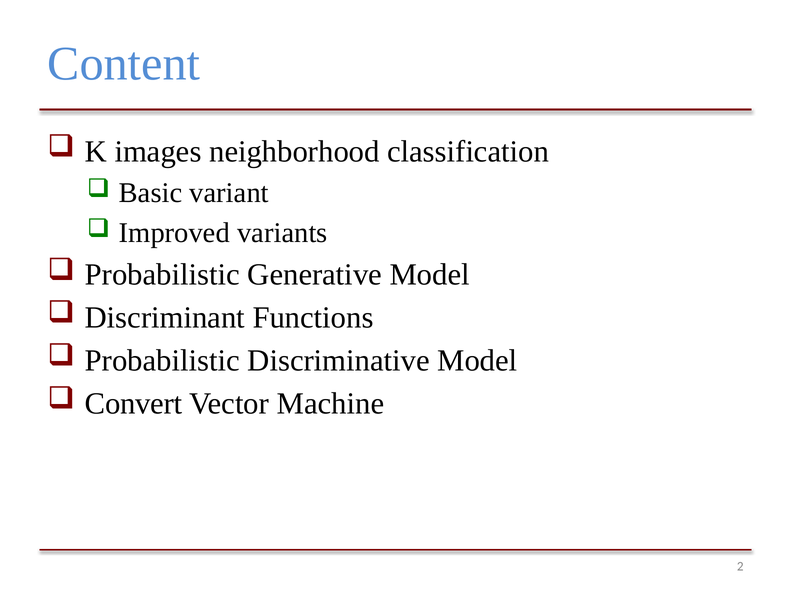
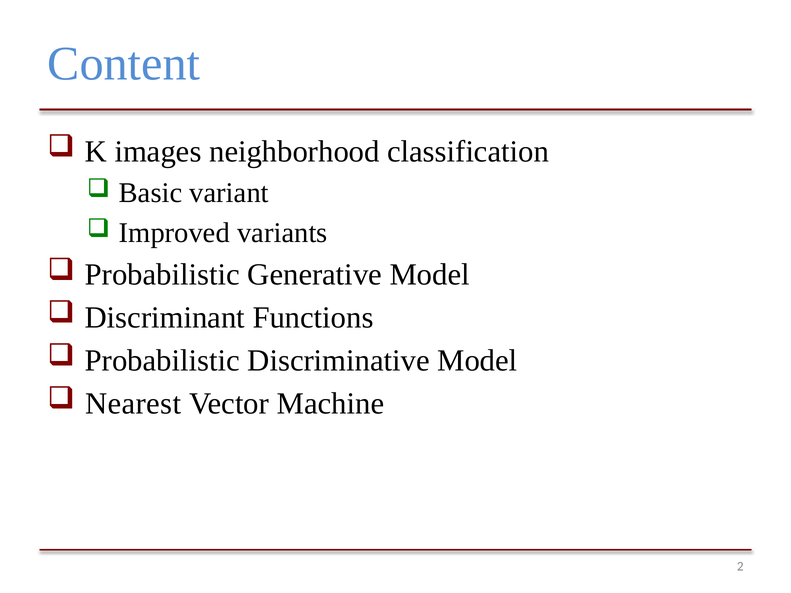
Convert: Convert -> Nearest (133, 404)
